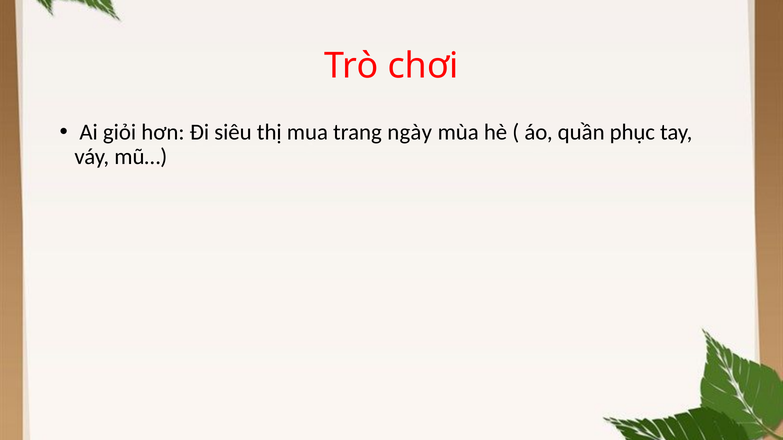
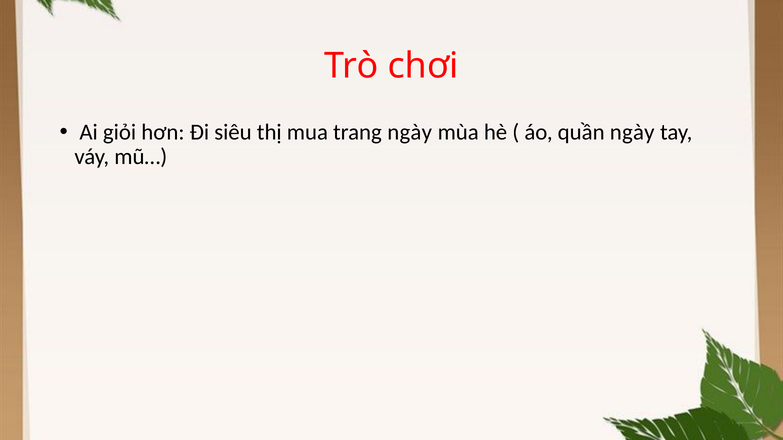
quần phục: phục -> ngày (632, 132)
